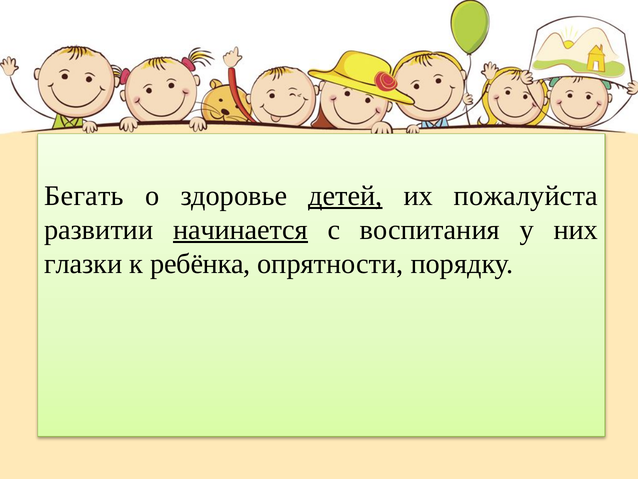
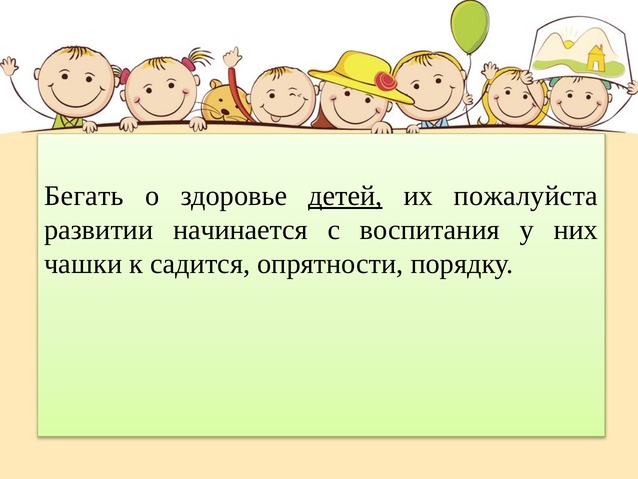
начинается underline: present -> none (240, 230)
глазки: глазки -> чашки (83, 264)
ребёнка: ребёнка -> садится (200, 264)
